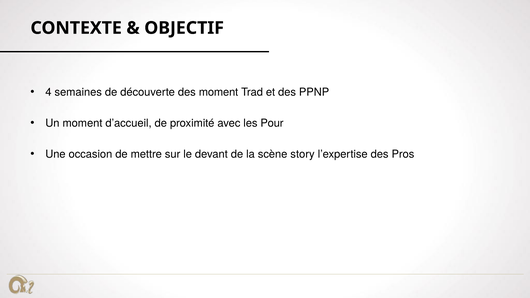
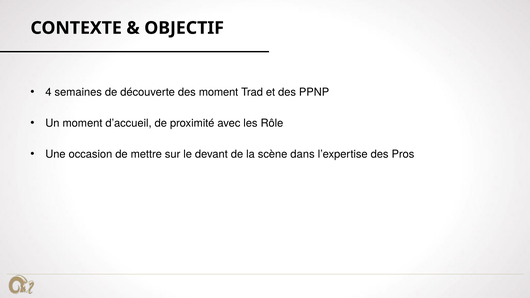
Pour: Pour -> Rôle (272, 123)
story: story -> dans (303, 154)
